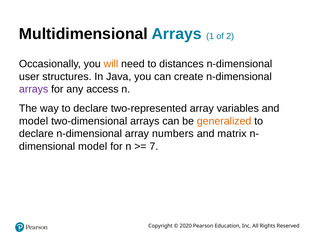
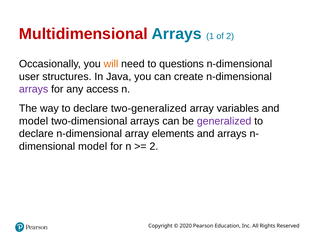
Multidimensional colour: black -> red (83, 34)
distances: distances -> questions (182, 64)
two-represented: two-represented -> two-generalized (149, 108)
generalized colour: orange -> purple (224, 121)
numbers: numbers -> elements (173, 134)
and matrix: matrix -> arrays (232, 134)
7: 7 -> 2 (154, 146)
